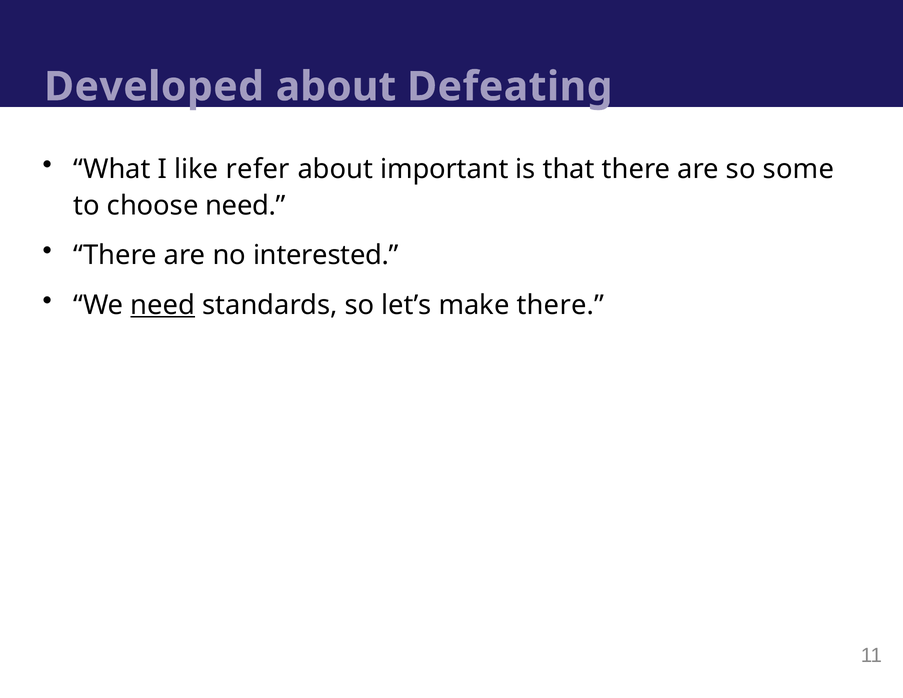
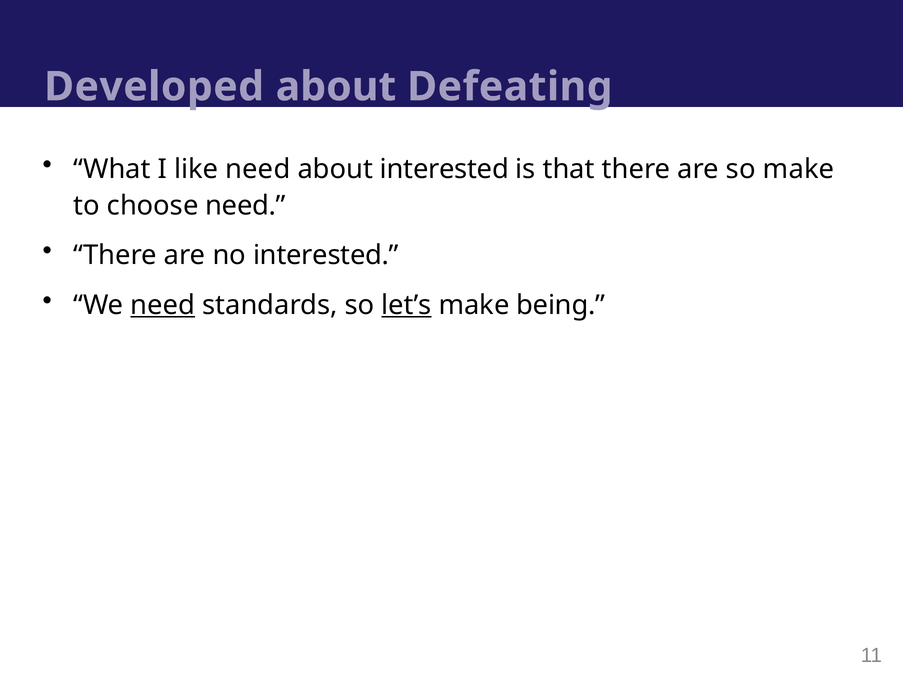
like refer: refer -> need (258, 169)
about important: important -> interested (444, 169)
so some: some -> make (799, 169)
let’s underline: none -> present (406, 305)
make there: there -> being (561, 305)
